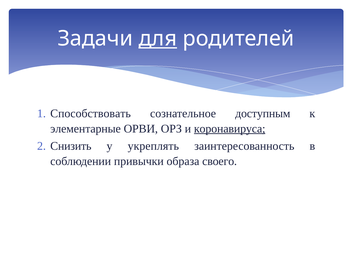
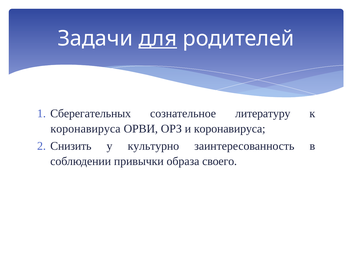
Способствовать: Способствовать -> Сберегательных (91, 114)
доступным: доступным -> литературу (263, 114)
элементарные: элементарные -> коронавируса (85, 129)
коронавируса underline: present -> none (230, 129)
укреплять: укреплять -> культурно (153, 146)
